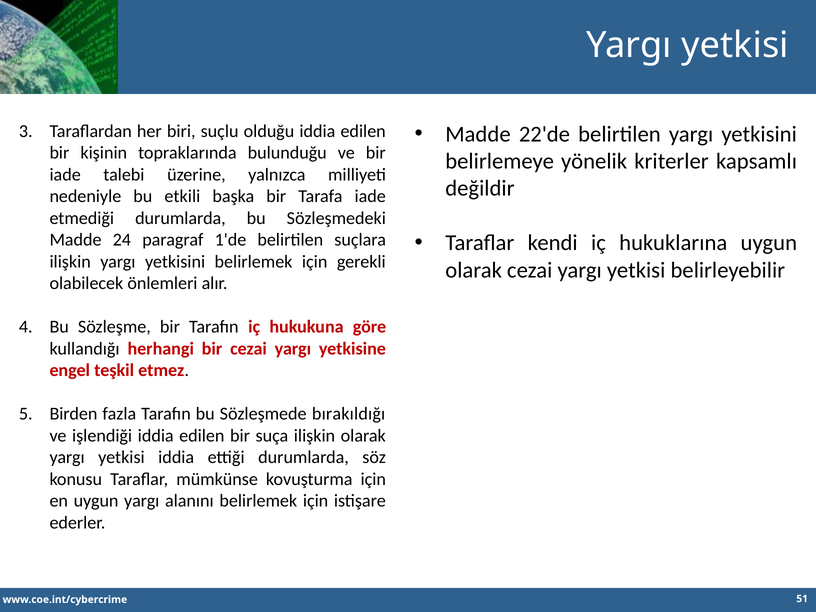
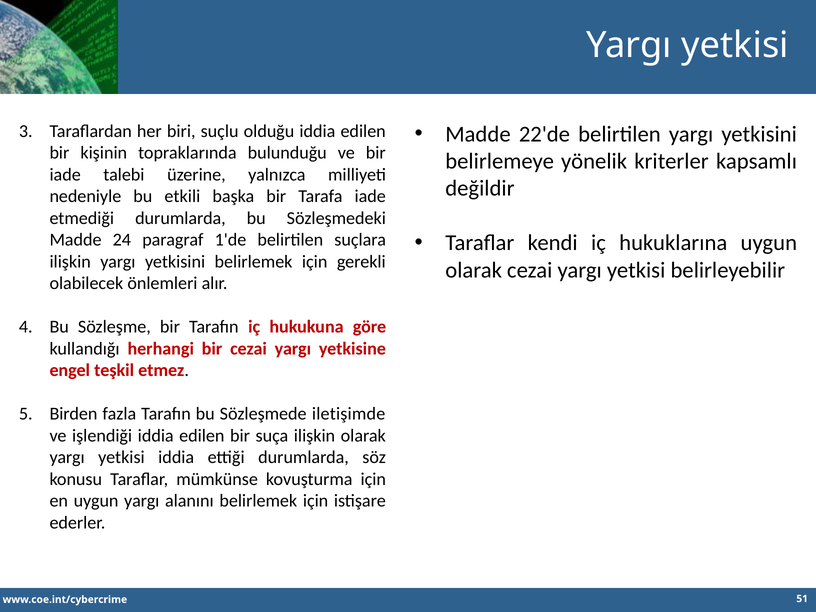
bırakıldığı: bırakıldığı -> iletişimde (349, 414)
